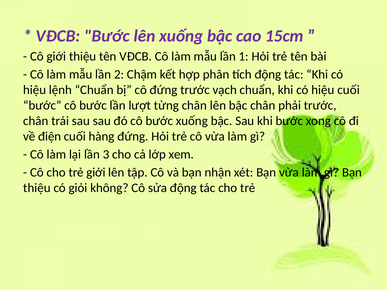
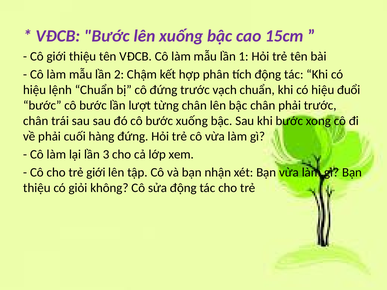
hiệu cuối: cuối -> đuổi (349, 90)
về điện: điện -> phải (50, 136)
